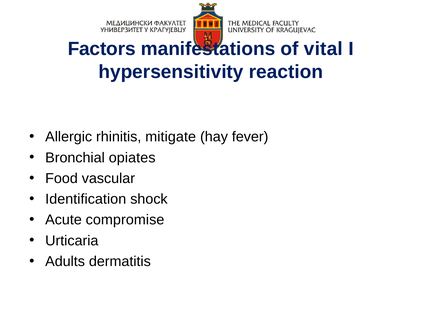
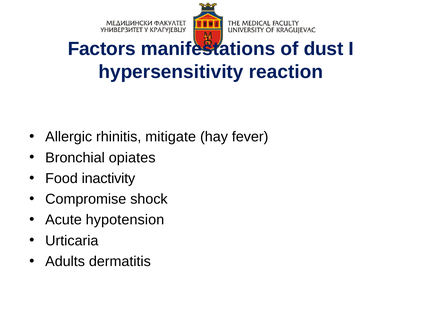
vital: vital -> dust (324, 49)
vascular: vascular -> inactivity (108, 178)
Identification: Identification -> Compromise (86, 199)
compromise: compromise -> hypotension (125, 220)
